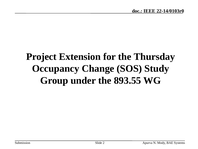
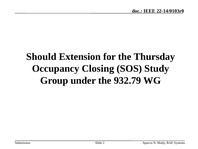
Project: Project -> Should (41, 56)
Change: Change -> Closing (98, 68)
893.55: 893.55 -> 932.79 (127, 80)
